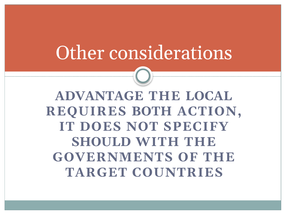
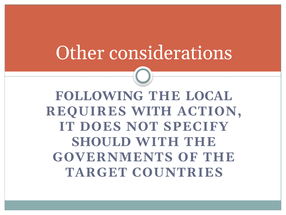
ADVANTAGE: ADVANTAGE -> FOLLOWING (99, 96)
REQUIRES BOTH: BOTH -> WITH (152, 111)
